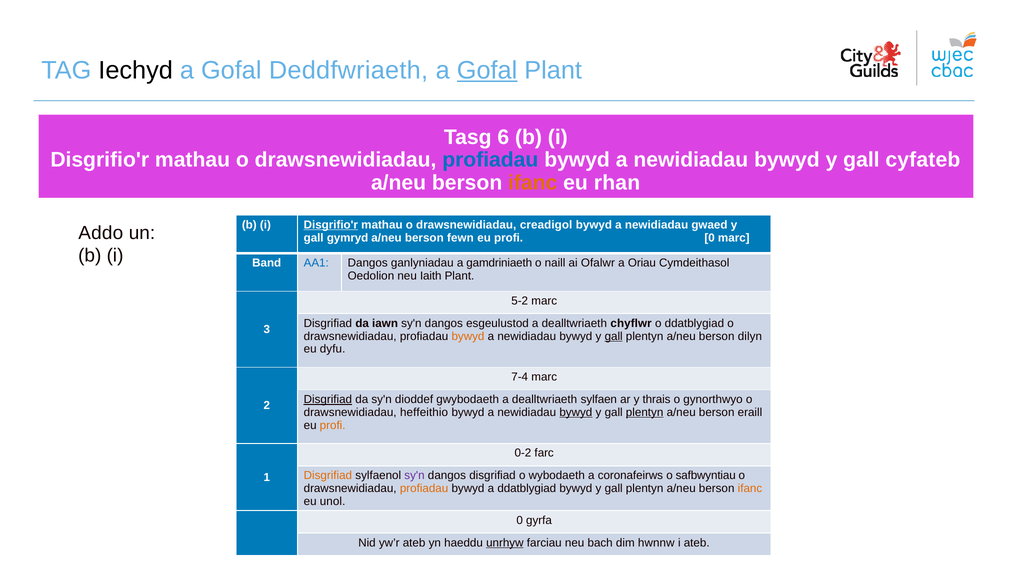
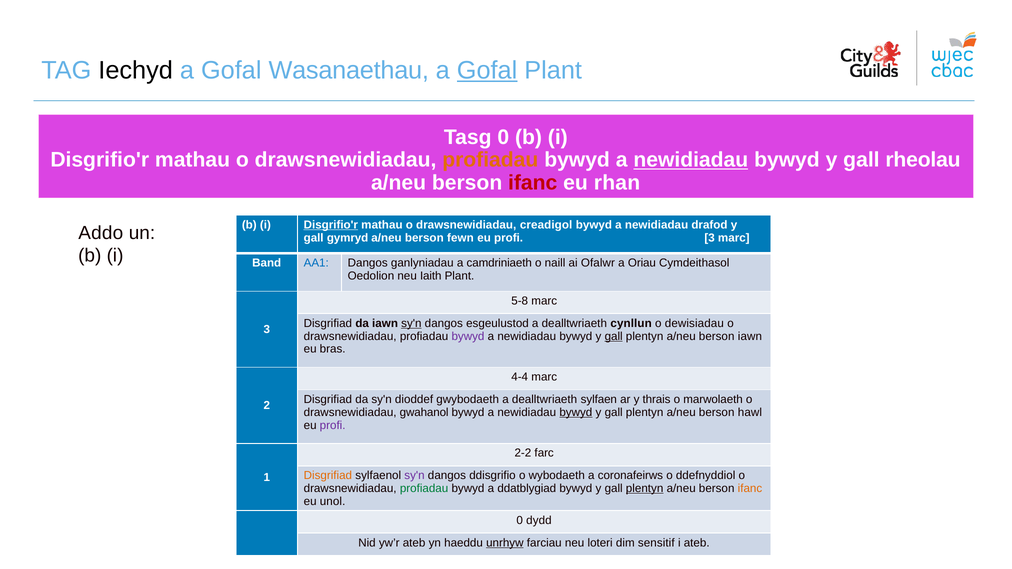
Deddfwriaeth: Deddfwriaeth -> Wasanaethau (349, 70)
Tasg 6: 6 -> 0 (503, 137)
profiadau colour: blue -> orange (490, 160)
newidiadau underline: none -> present (691, 160)
cyfateb: cyfateb -> rheolau (923, 160)
ifanc colour: orange -> red (533, 183)
gwaed: gwaed -> drafod (709, 225)
profi 0: 0 -> 3 (710, 238)
gamdriniaeth: gamdriniaeth -> camdriniaeth (499, 263)
5-2: 5-2 -> 5-8 (520, 301)
sy'n underline: none -> present (411, 323)
chyflwr: chyflwr -> cynllun (631, 323)
o ddatblygiad: ddatblygiad -> dewisiadau (694, 323)
bywyd colour: orange -> purple (468, 336)
berson dilyn: dilyn -> iawn (750, 336)
dyfu: dyfu -> bras (333, 349)
7-4: 7-4 -> 4-4 (520, 377)
Disgrifiad underline: present -> none (328, 400)
gynorthwyo: gynorthwyo -> marwolaeth (713, 400)
heffeithio: heffeithio -> gwahanol (424, 413)
plentyn underline: present -> none (645, 413)
eraill: eraill -> hawl (750, 413)
profi colour: orange -> purple (333, 425)
0-2: 0-2 -> 2-2 (523, 453)
dangos disgrifiad: disgrifiad -> ddisgrifio (492, 476)
safbwyntiau: safbwyntiau -> ddefnyddiol (706, 476)
profiadau colour: orange -> green (424, 489)
plentyn underline: none -> present (645, 489)
gyrfa: gyrfa -> dydd (539, 521)
bach: bach -> loteri (600, 543)
hwnnw: hwnnw -> sensitif (656, 543)
